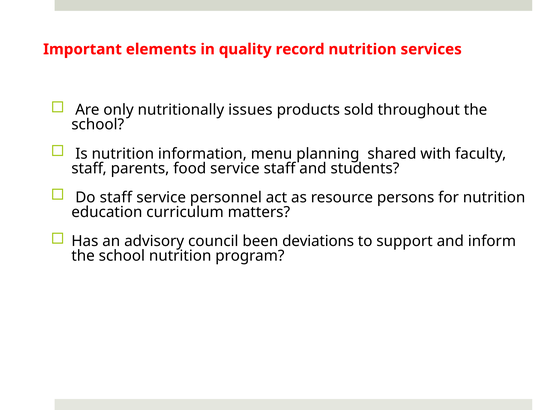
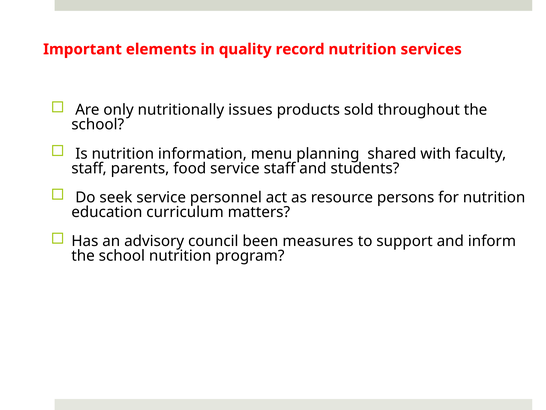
Do staff: staff -> seek (116, 197)
deviations: deviations -> measures (318, 241)
